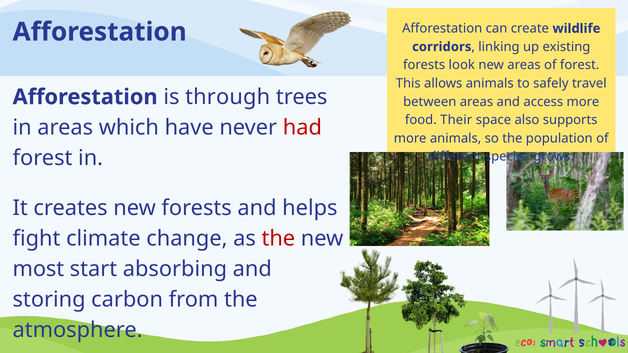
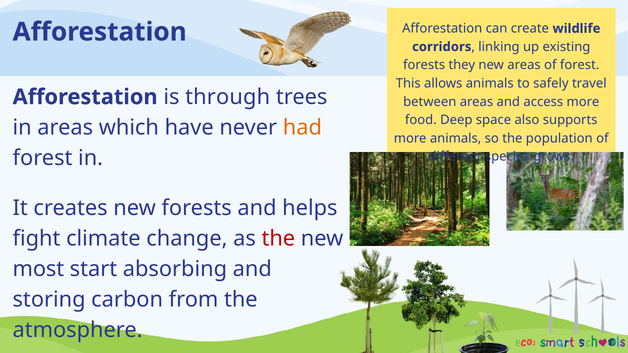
look: look -> they (462, 65)
Their: Their -> Deep (456, 120)
had colour: red -> orange (302, 128)
